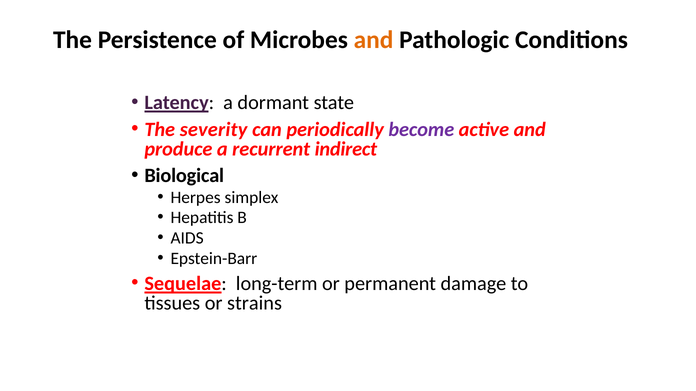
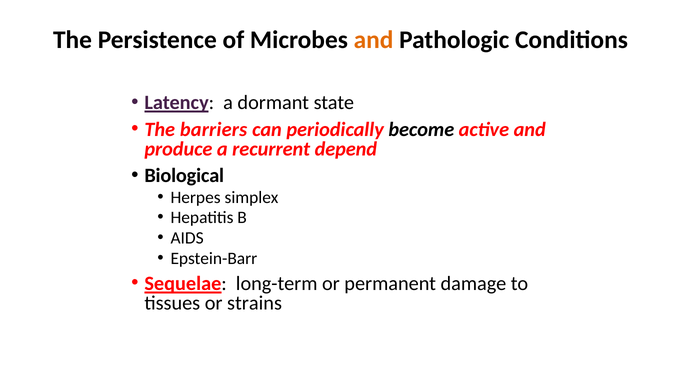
severity: severity -> barriers (214, 130)
become colour: purple -> black (421, 130)
indirect: indirect -> depend (346, 149)
